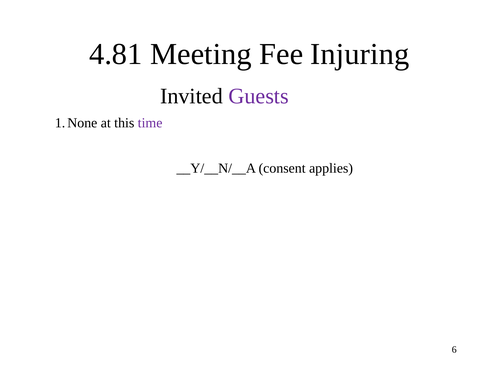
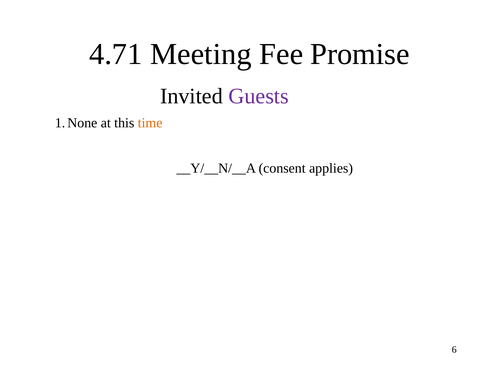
4.81: 4.81 -> 4.71 (116, 54)
Injuring: Injuring -> Promise (360, 54)
time colour: purple -> orange (150, 123)
